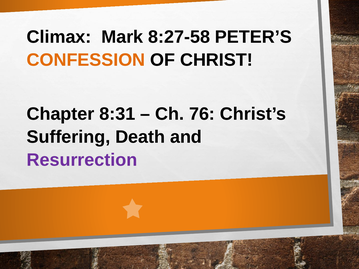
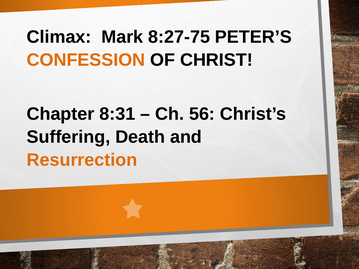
8:27-58: 8:27-58 -> 8:27-75 (179, 37)
76: 76 -> 56 (202, 114)
Resurrection colour: purple -> orange (82, 160)
